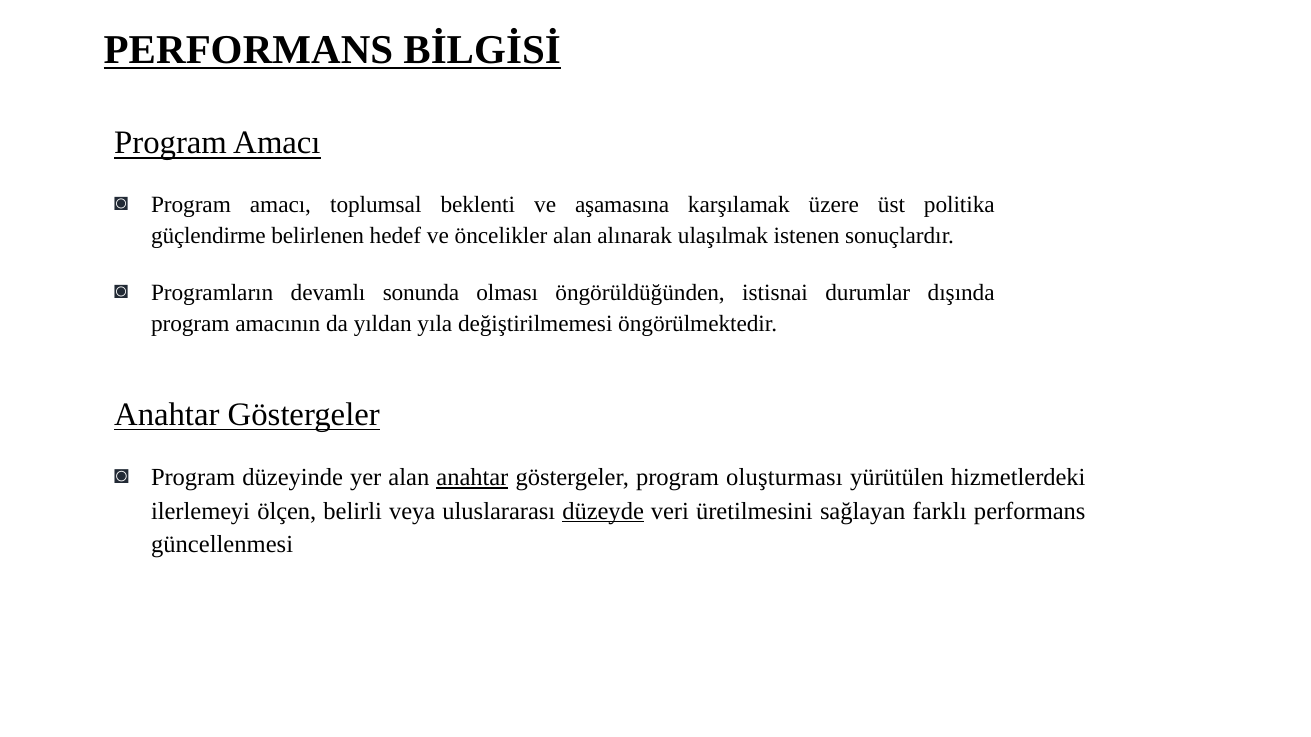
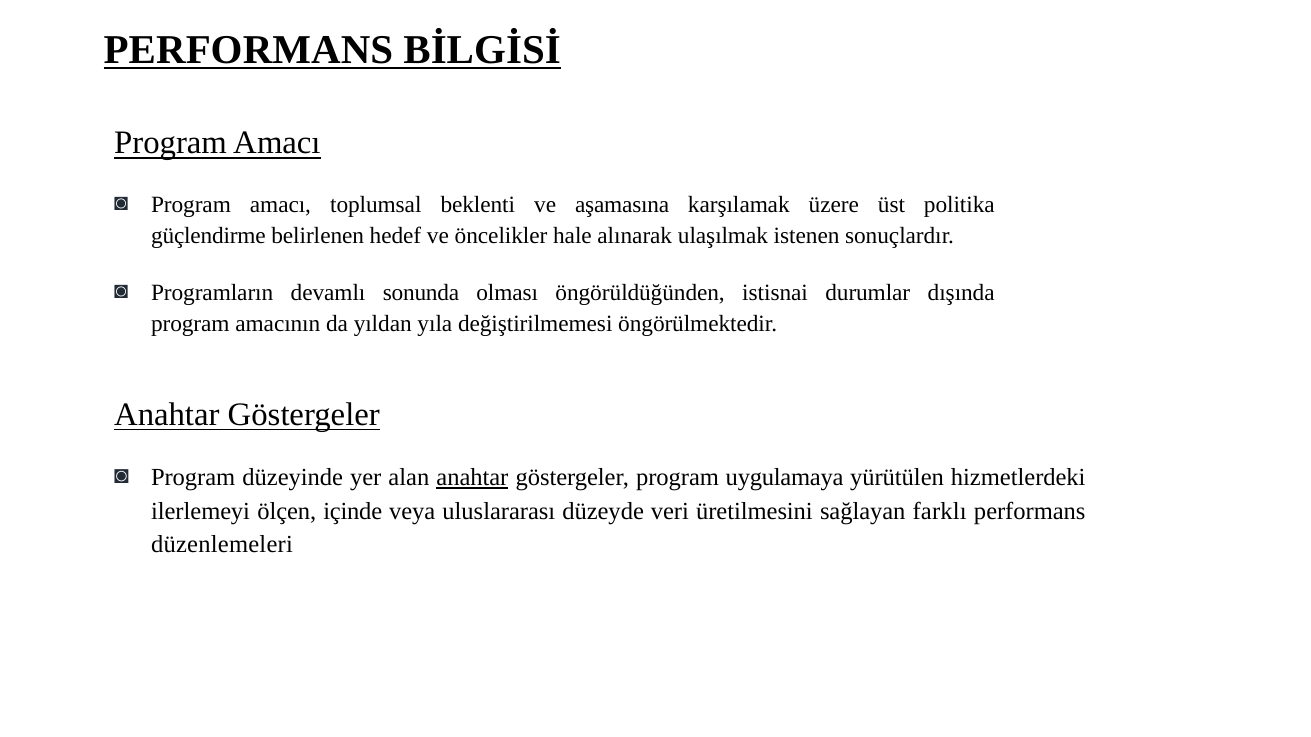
öncelikler alan: alan -> hale (572, 236)
oluşturması: oluşturması -> uygulamaya (785, 478)
belirli: belirli -> içinde (353, 511)
düzeyde underline: present -> none (603, 511)
güncellenmesi: güncellenmesi -> düzenlemeleri (222, 545)
